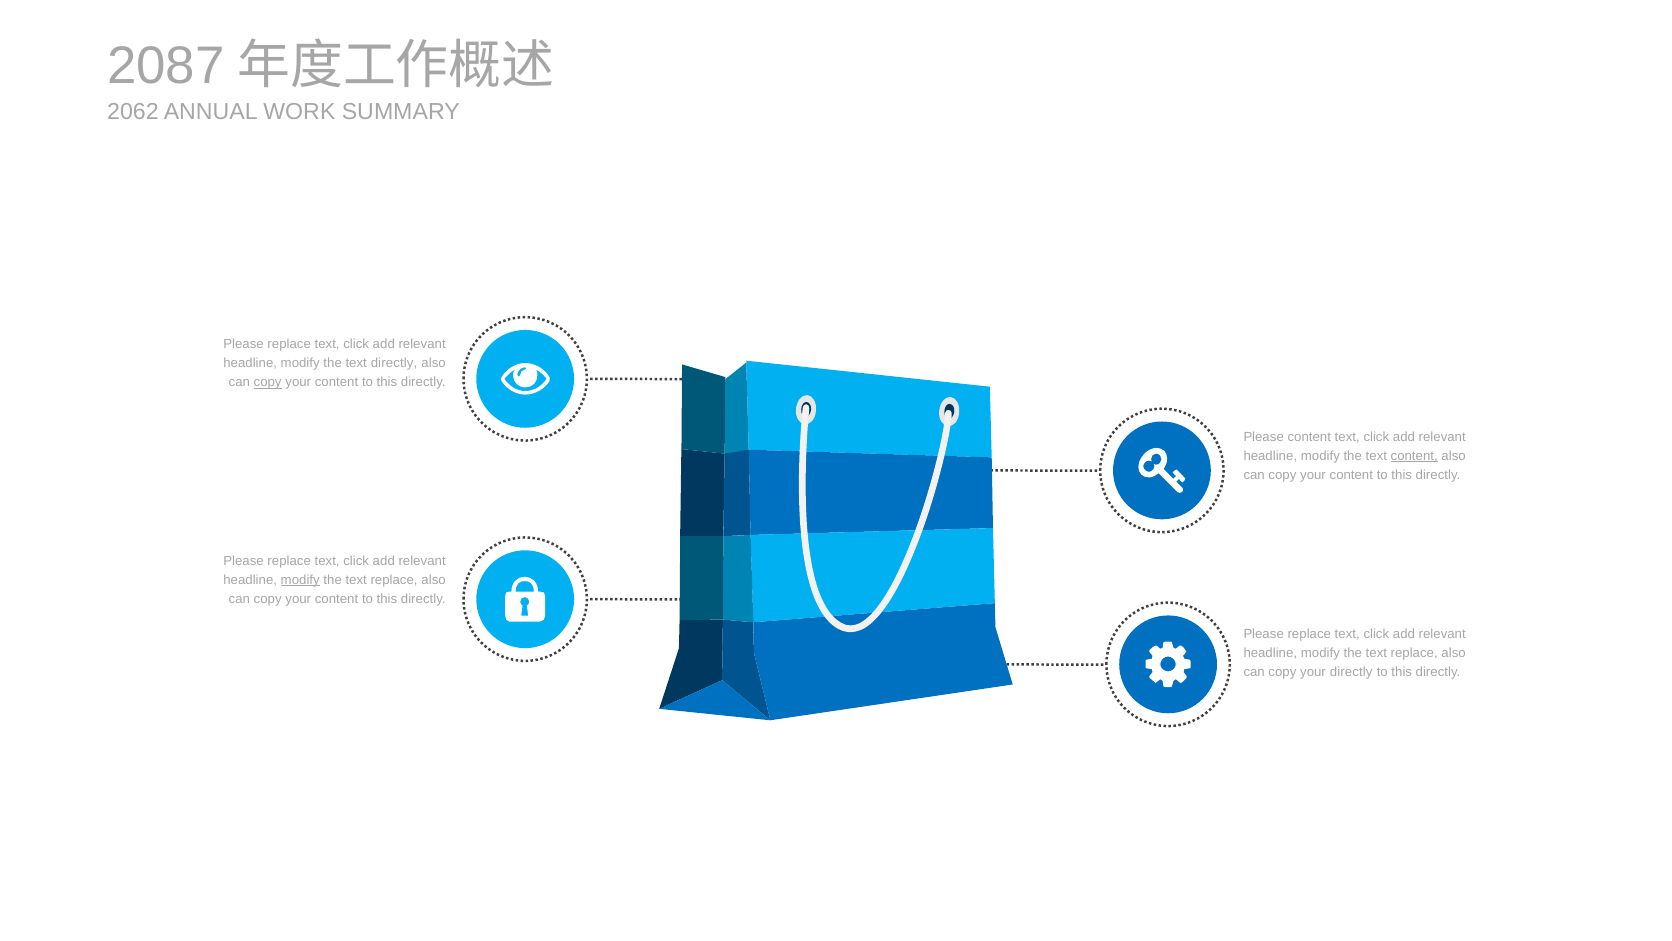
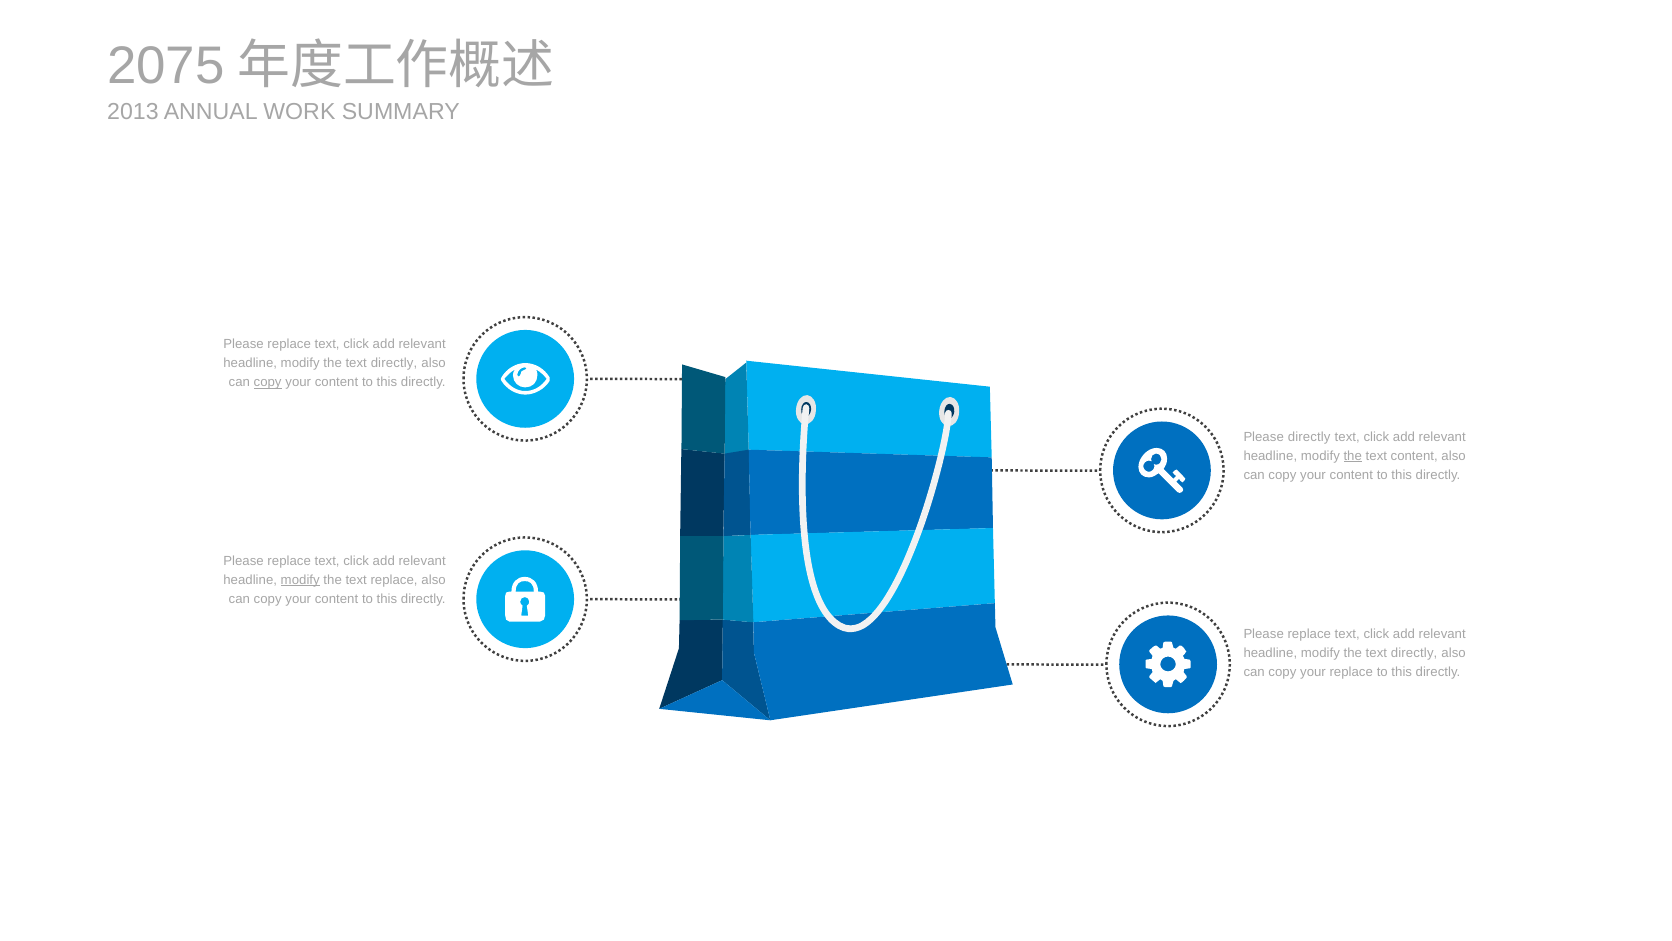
2087: 2087 -> 2075 (166, 66)
2062: 2062 -> 2013 (133, 112)
Please content: content -> directly (1309, 437)
the underline: none -> present (1353, 456)
content underline: present -> none (1414, 456)
replace: replace -> directly (1414, 652)
your directly: directly -> replace (1351, 671)
